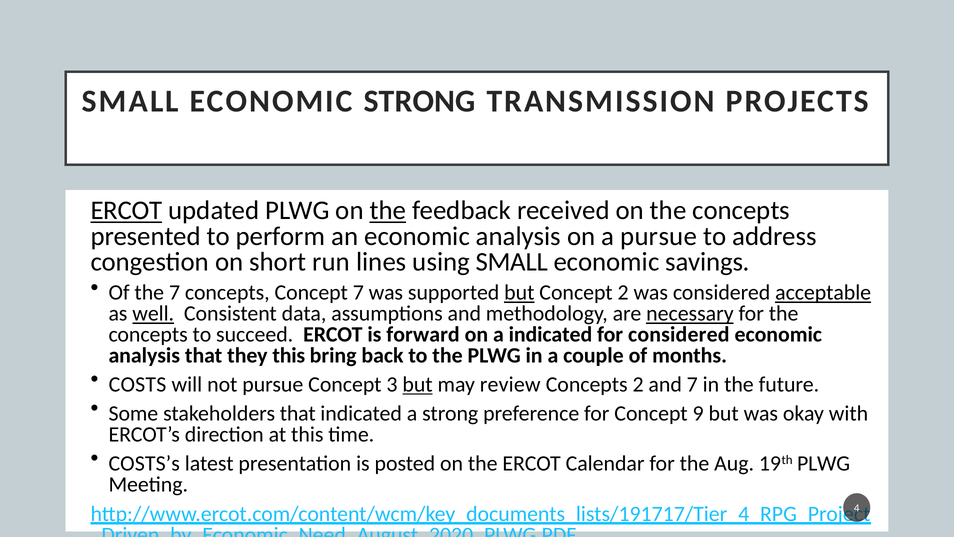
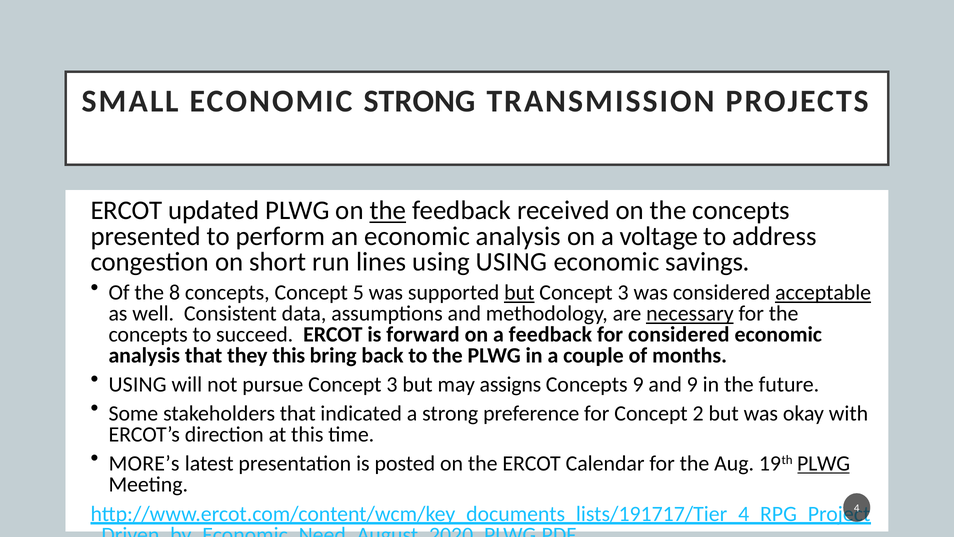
ERCOT underline: present -> none (127, 210)
a pursue: pursue -> voltage (659, 236)
using SMALL: SMALL -> USING (512, 262)
the 7: 7 -> 8 (175, 293)
Concept 7: 7 -> 5 (358, 293)
2: 2 -> 3 (623, 293)
well underline: present -> none (153, 313)
a indicated: indicated -> feedback (550, 334)
COSTS: COSTS -> USING (138, 384)
but underline: present -> none (418, 384)
review: review -> assigns (510, 384)
Concepts 2: 2 -> 9 (638, 384)
and 7: 7 -> 9 (692, 384)
9: 9 -> 2 (698, 413)
COSTS’s: COSTS’s -> MORE’s (144, 463)
PLWG underline: none -> present (824, 463)
